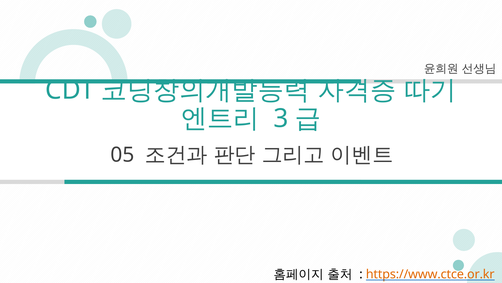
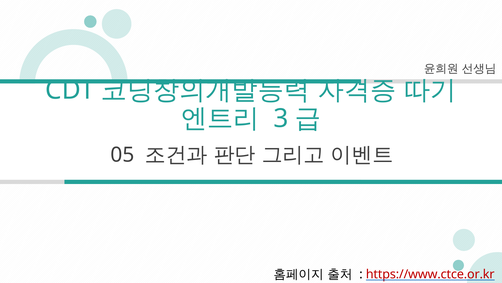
https://www.ctce.or.kr colour: orange -> red (430, 274)
